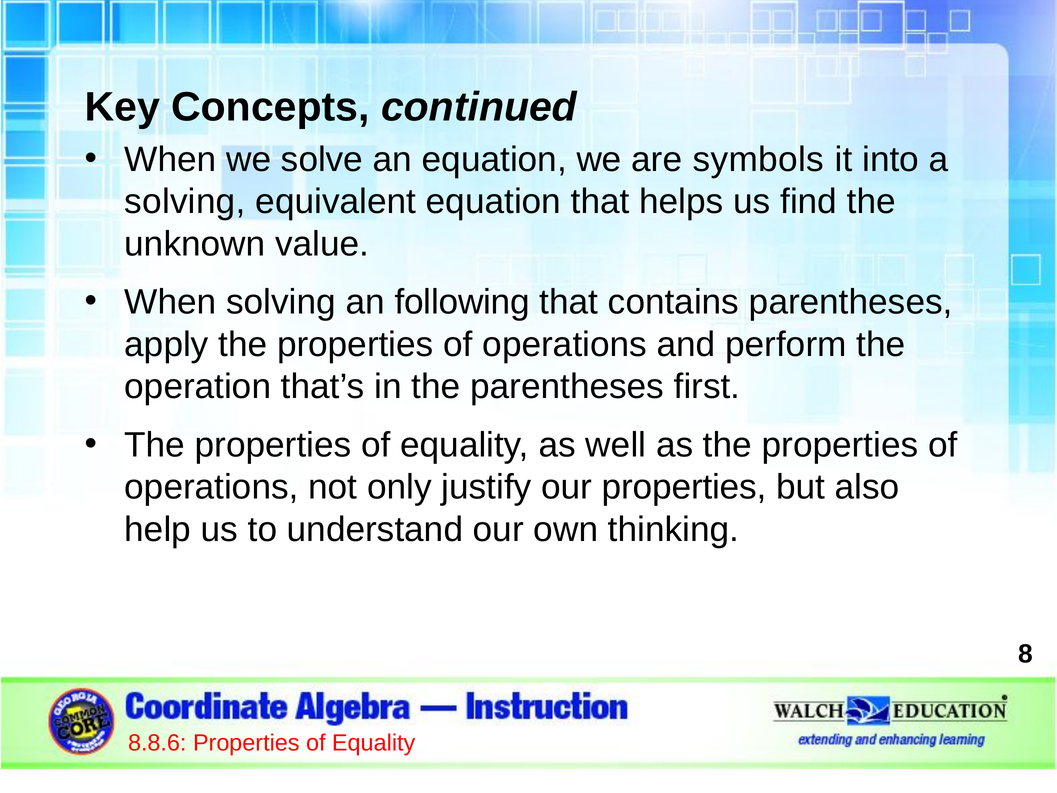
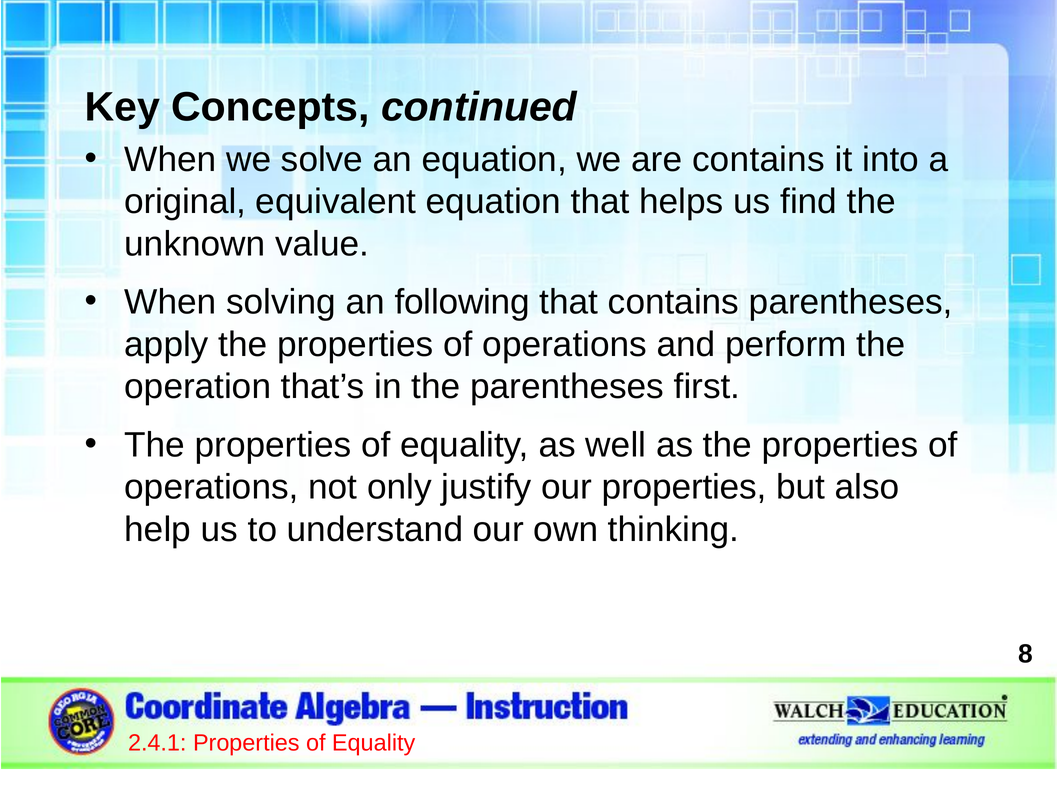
are symbols: symbols -> contains (758, 159)
solving: solving -> original (185, 202)
8.8.6: 8.8.6 -> 2.4.1 (157, 743)
